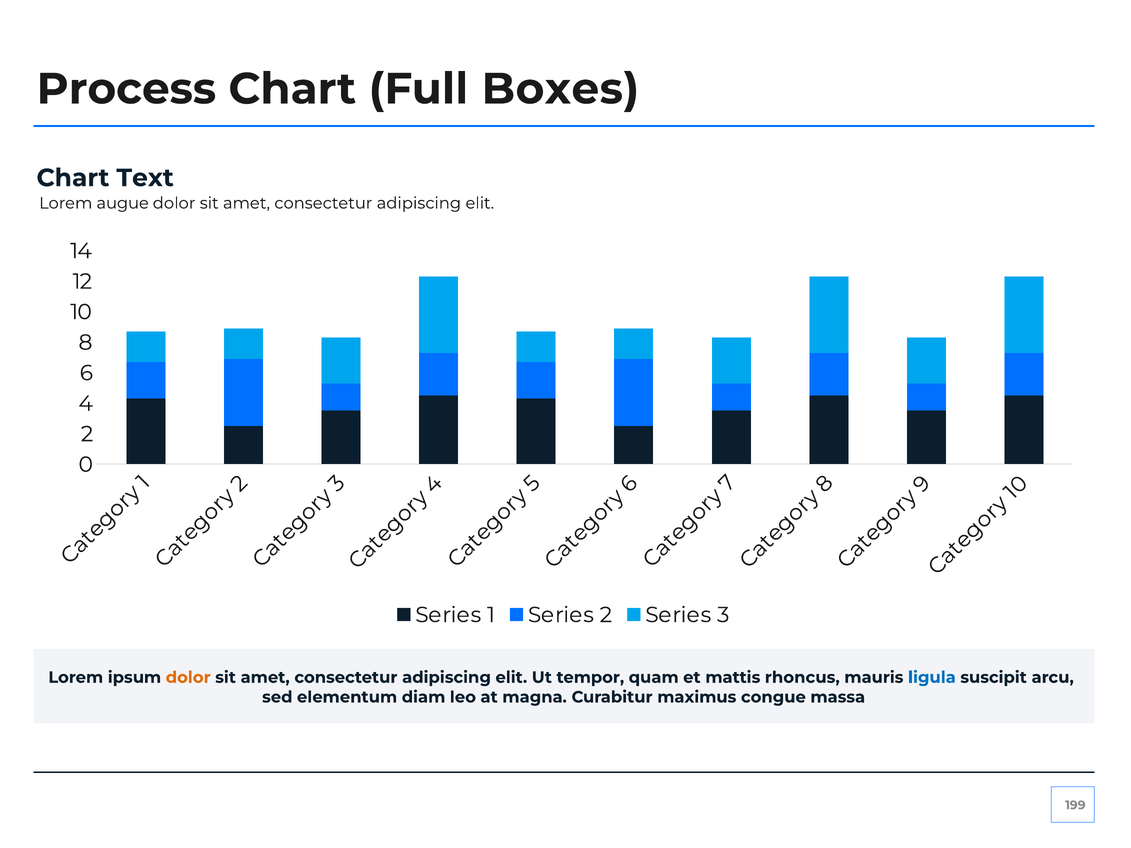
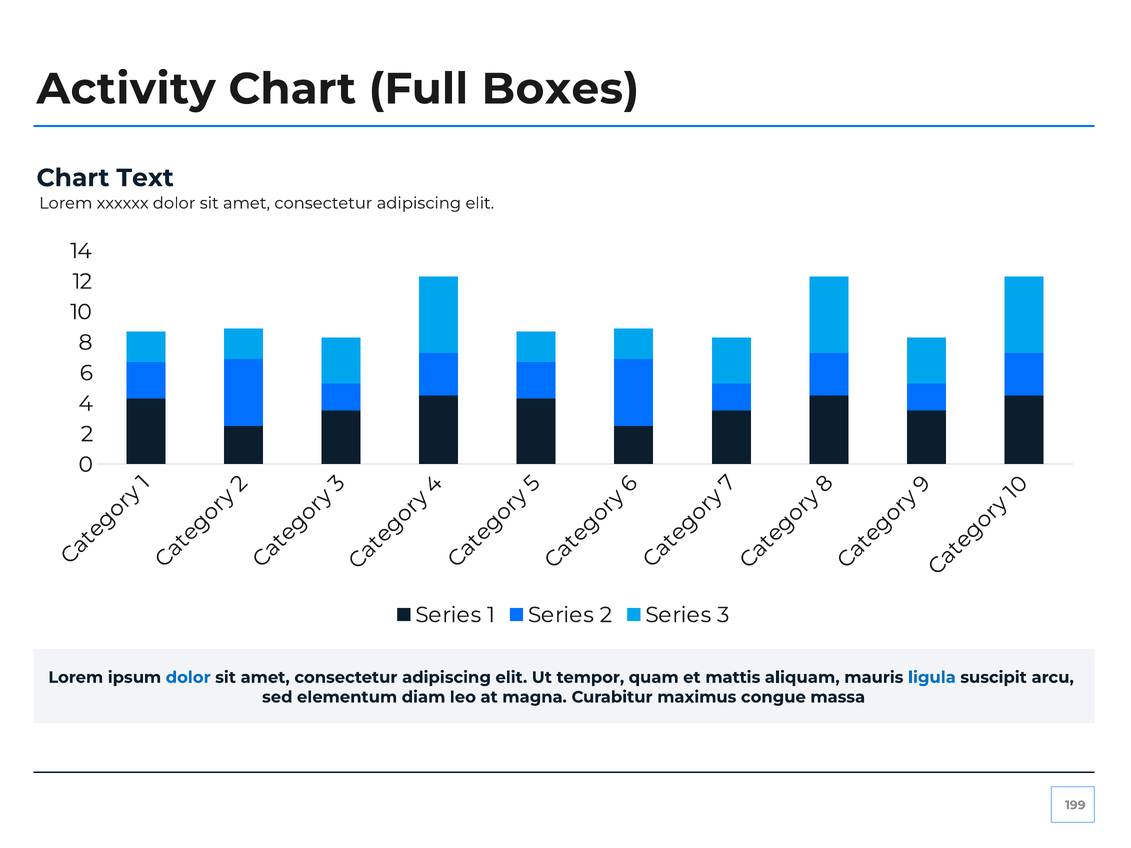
Process: Process -> Activity (126, 89)
augue: augue -> xxxxxx (123, 203)
dolor colour: orange -> blue (188, 678)
rhoncus: rhoncus -> aliquam (802, 678)
